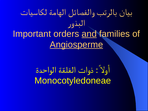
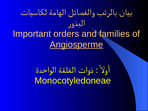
and underline: present -> none (89, 34)
